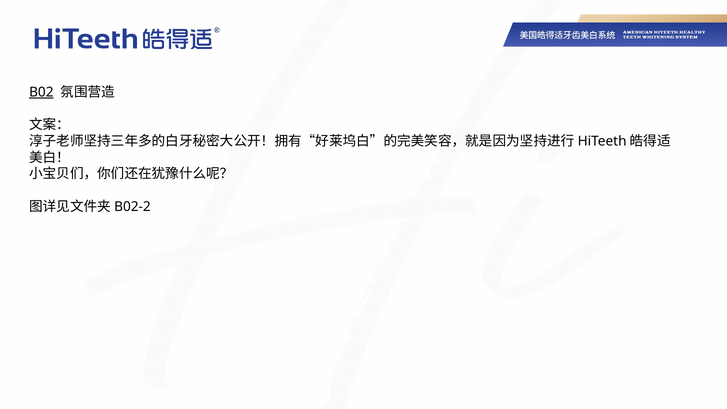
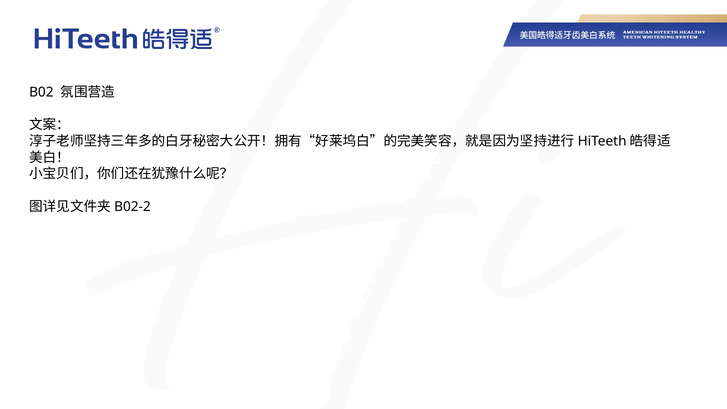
B02 underline: present -> none (41, 92)
